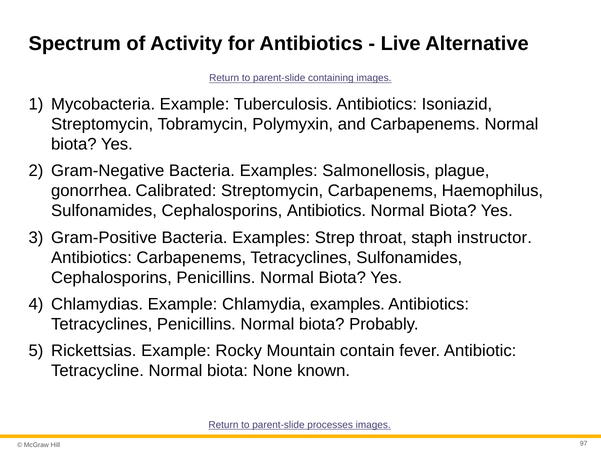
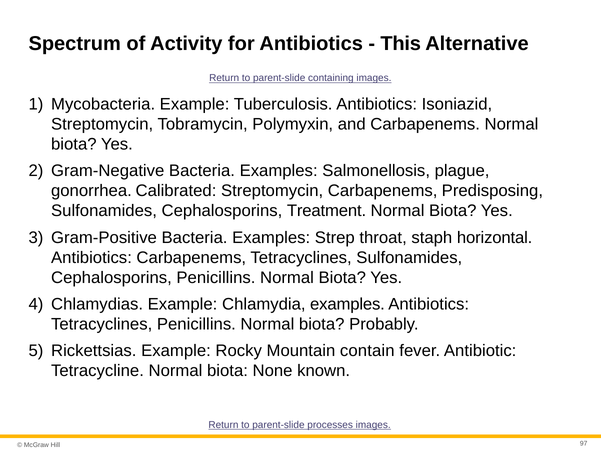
Live: Live -> This (401, 44)
Haemophilus: Haemophilus -> Predisposing (492, 191)
Cephalosporins Antibiotics: Antibiotics -> Treatment (327, 211)
instructor: instructor -> horizontal (495, 238)
